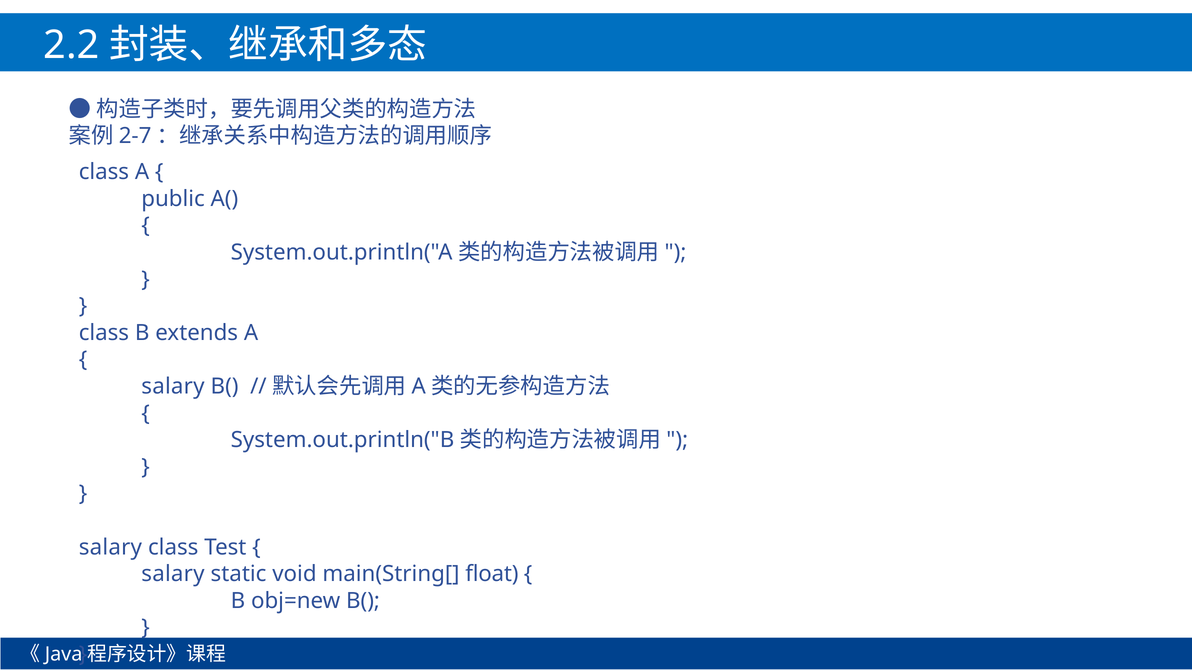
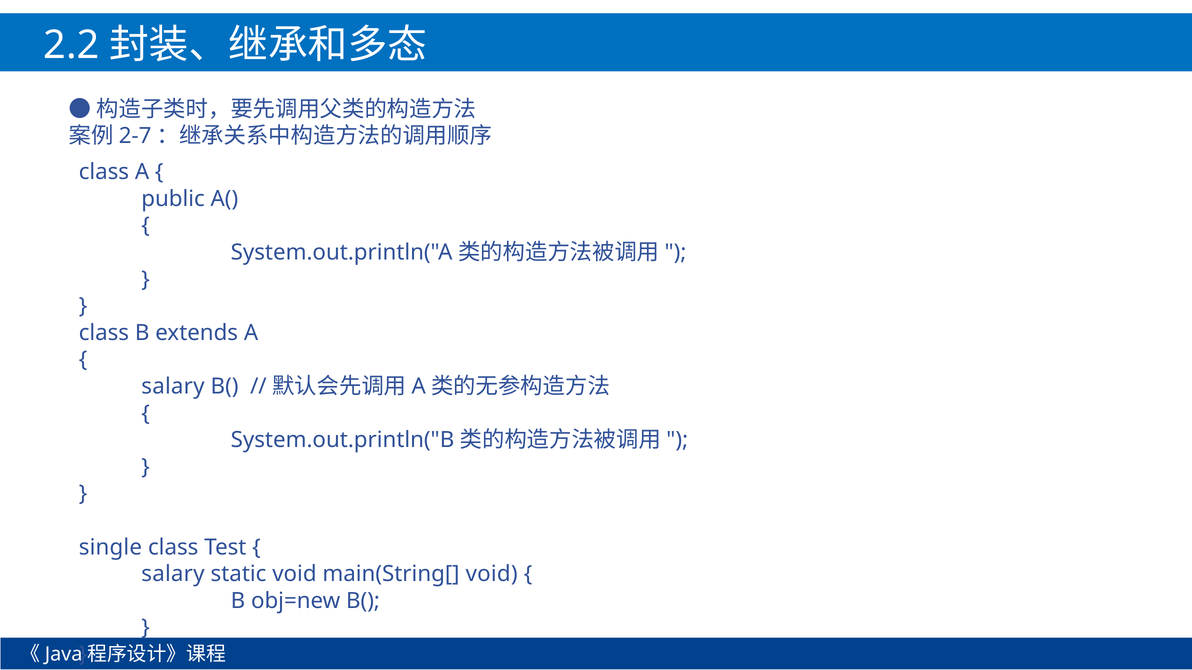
salary: salary -> single (110, 548)
main(String[ float: float -> void (492, 574)
